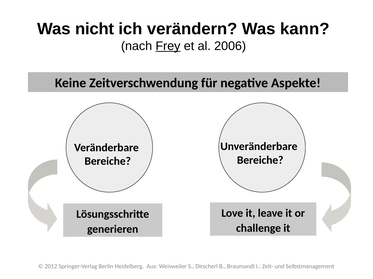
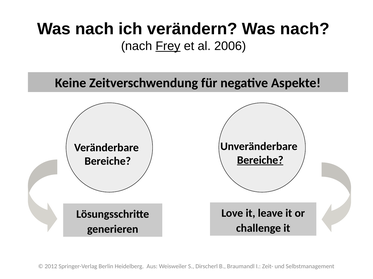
nicht: nicht -> nach (94, 29)
verändern Was kann: kann -> nach (305, 29)
Bereiche underline: none -> present (260, 160)
